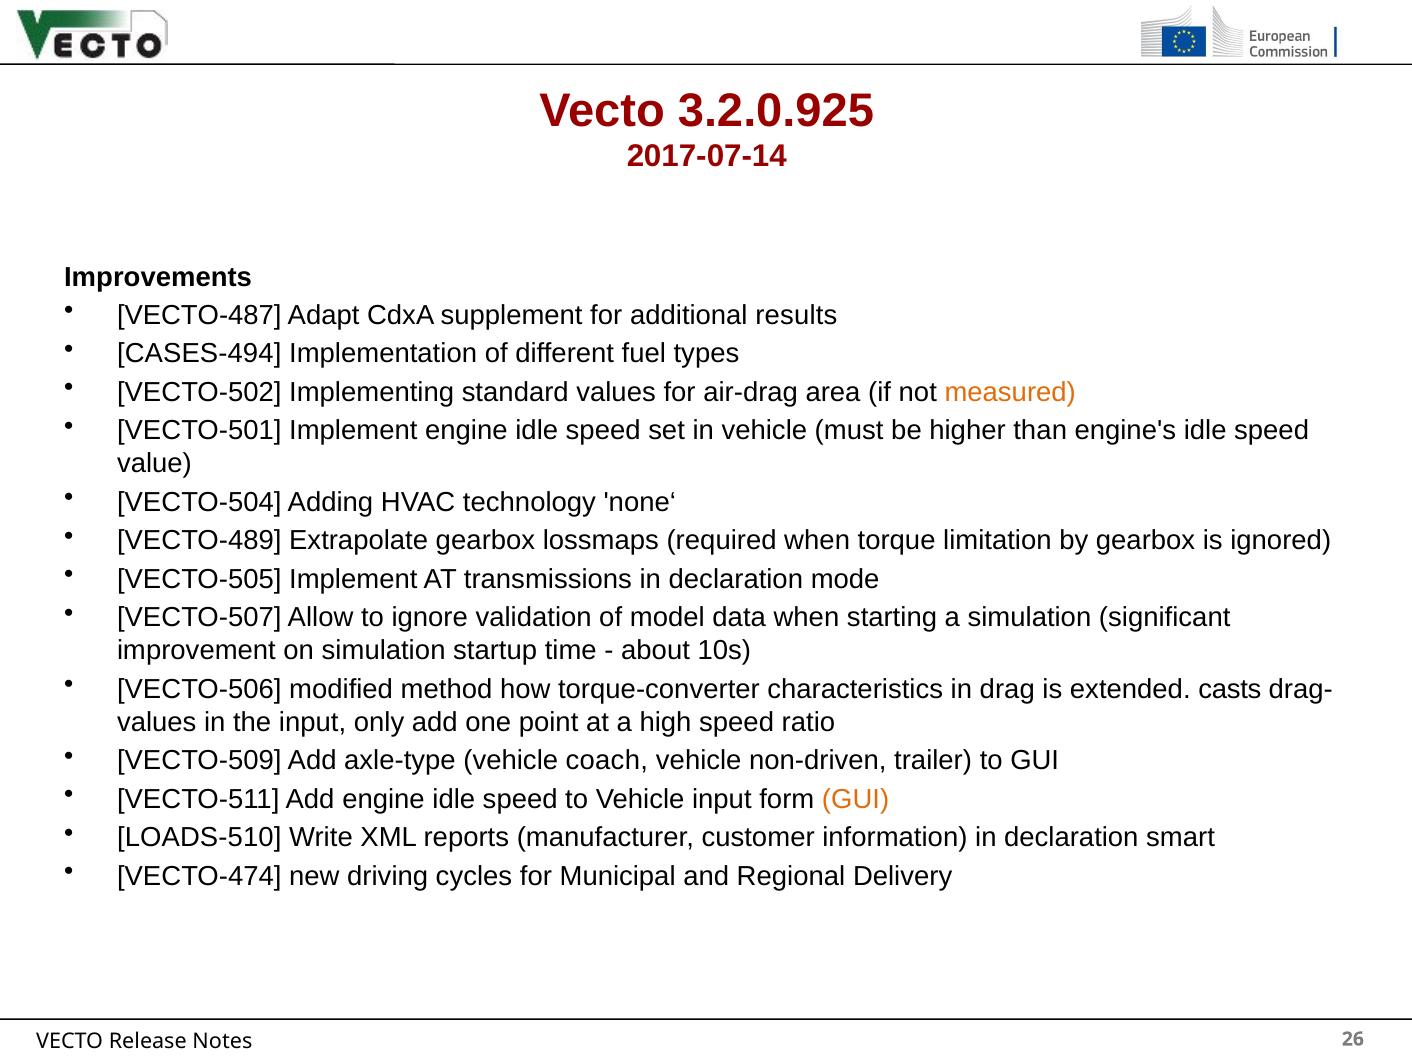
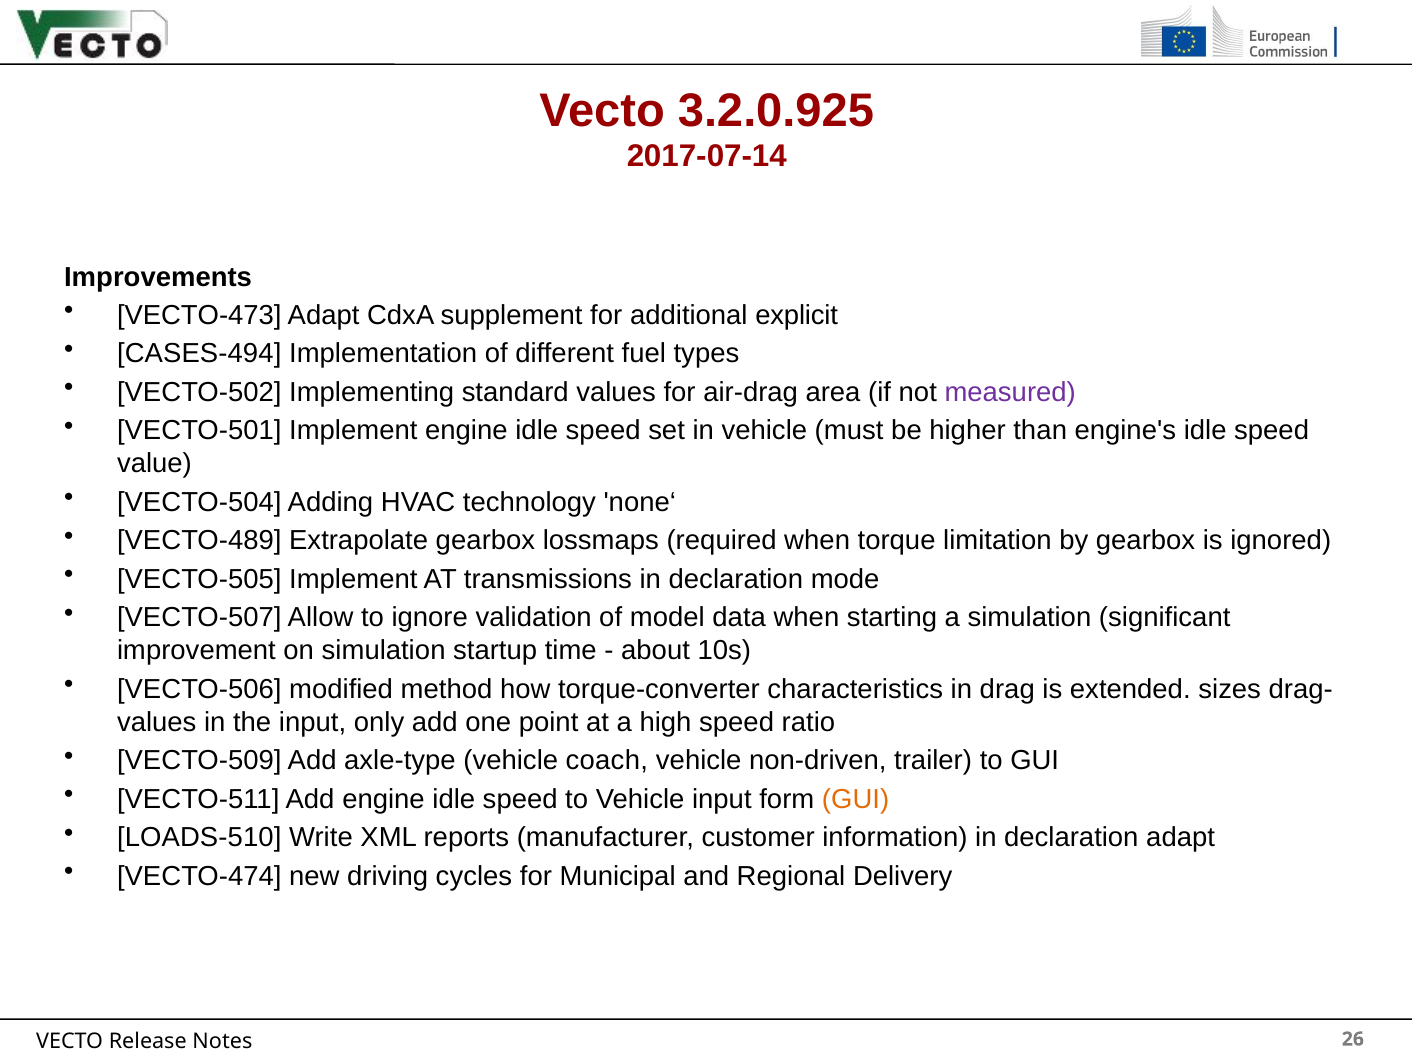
VECTO-487: VECTO-487 -> VECTO-473 (199, 315)
results: results -> explicit (797, 315)
measured colour: orange -> purple (1010, 392)
casts: casts -> sizes (1230, 689)
declaration smart: smart -> adapt (1181, 837)
